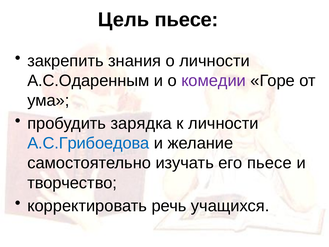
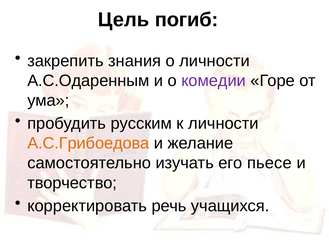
Цель пьесе: пьесе -> погиб (187, 20)
зарядка: зарядка -> русским (141, 123)
А.С.Грибоедова colour: blue -> orange (88, 143)
